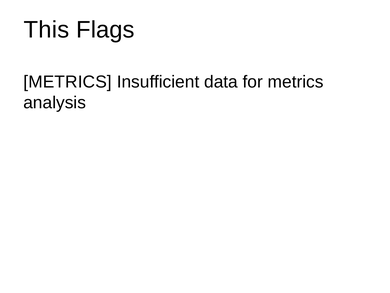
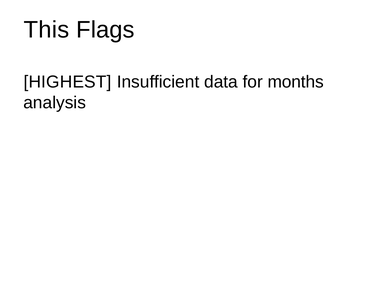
METRICS: METRICS -> HIGHEST (68, 82)
for metrics: metrics -> months (296, 82)
